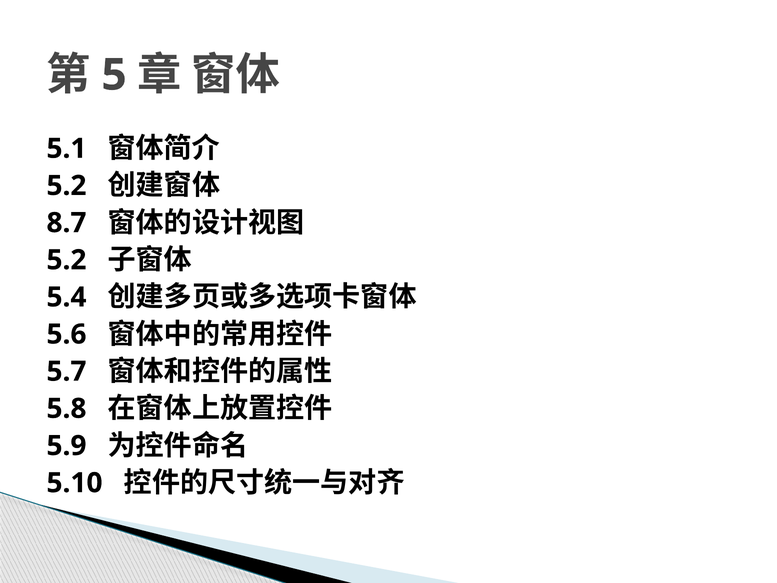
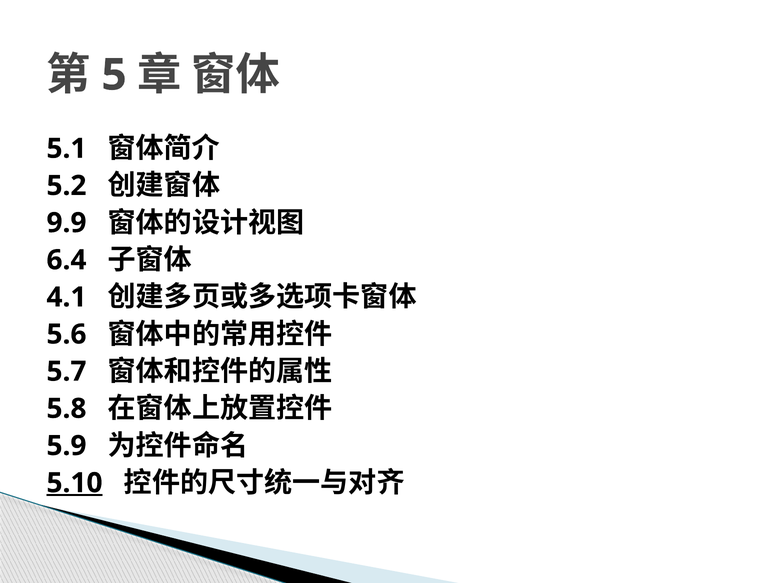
8.7: 8.7 -> 9.9 (66, 223)
5.2: 5.2 -> 6.4 (66, 260)
5.4: 5.4 -> 4.1 (66, 297)
5.10 underline: none -> present (75, 483)
